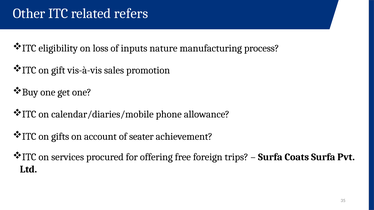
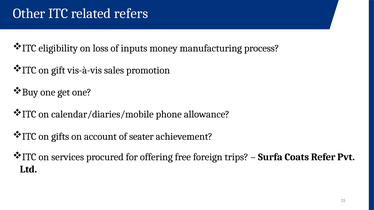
nature: nature -> money (164, 48)
Coats Surfa: Surfa -> Refer (323, 157)
